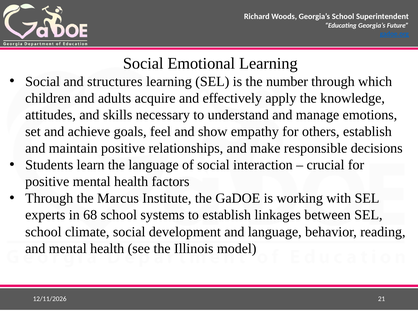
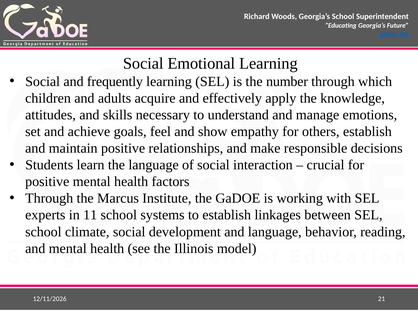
structures: structures -> frequently (115, 82)
68: 68 -> 11 (90, 215)
